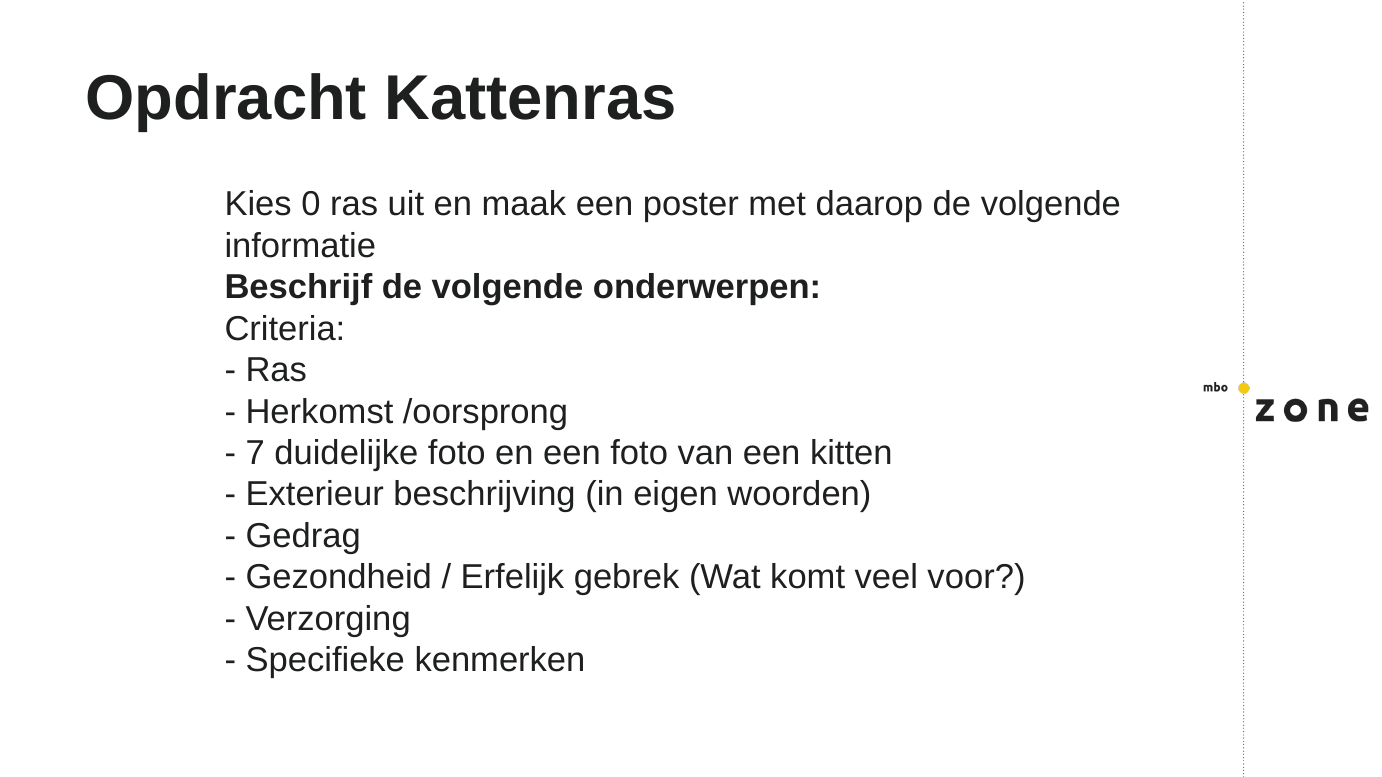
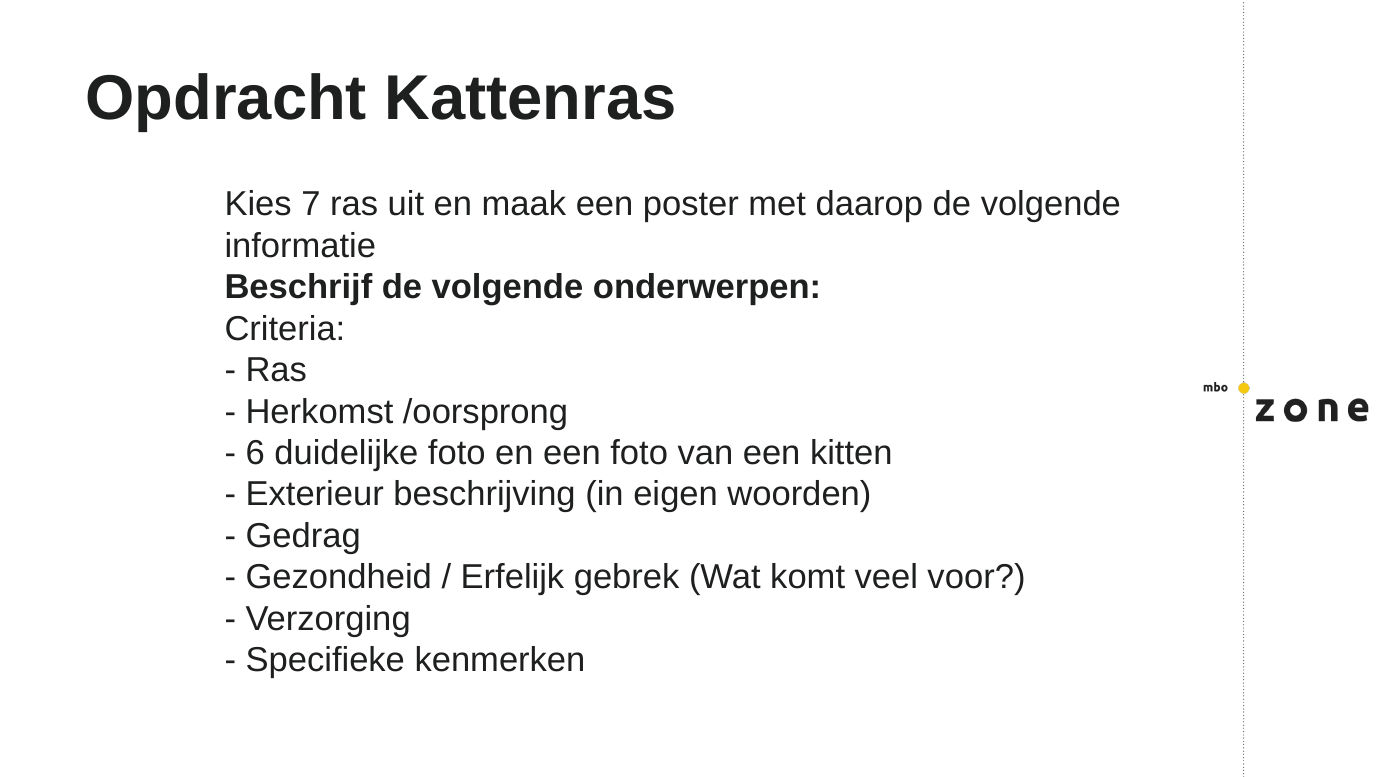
0: 0 -> 7 (311, 205)
7: 7 -> 6 (255, 453)
